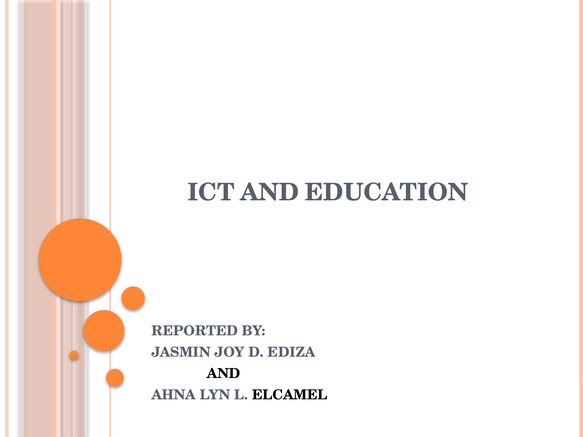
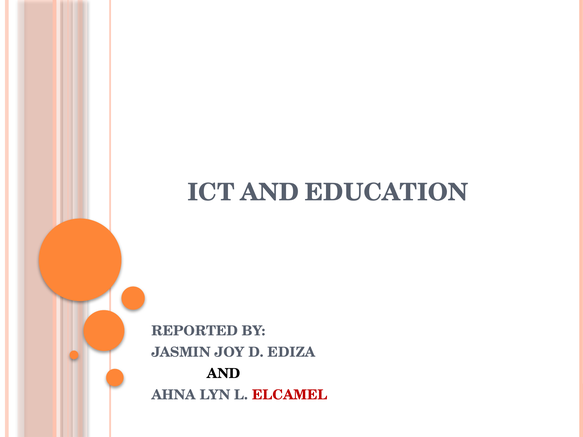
ELCAMEL colour: black -> red (290, 395)
